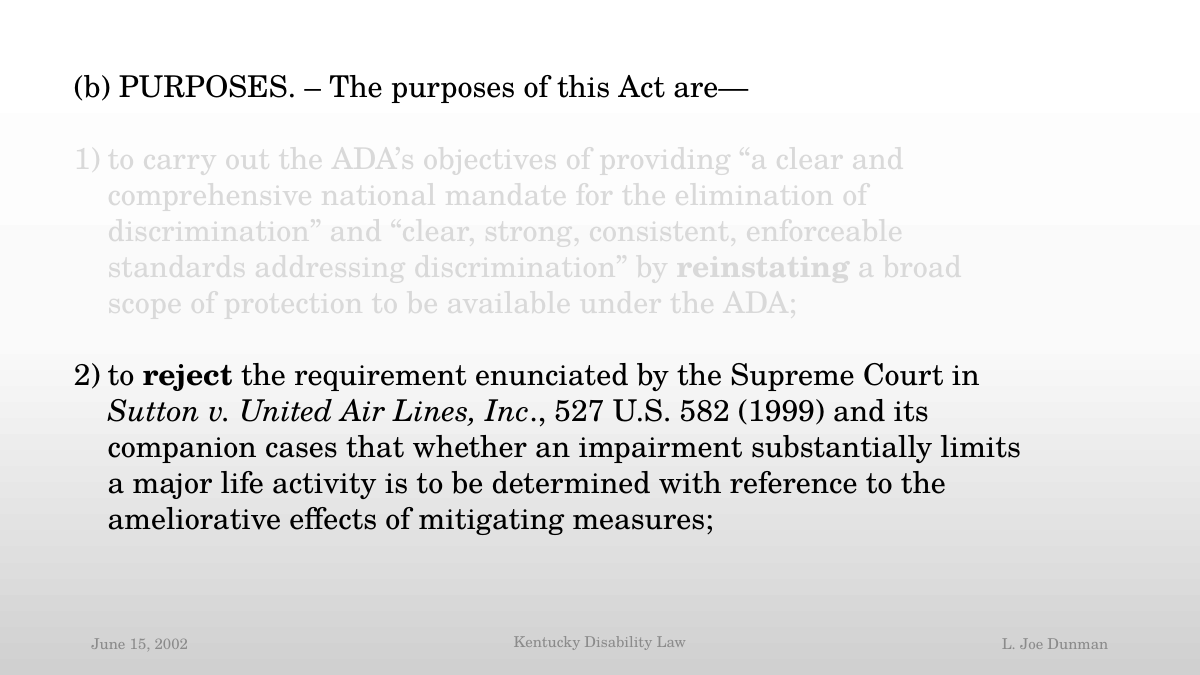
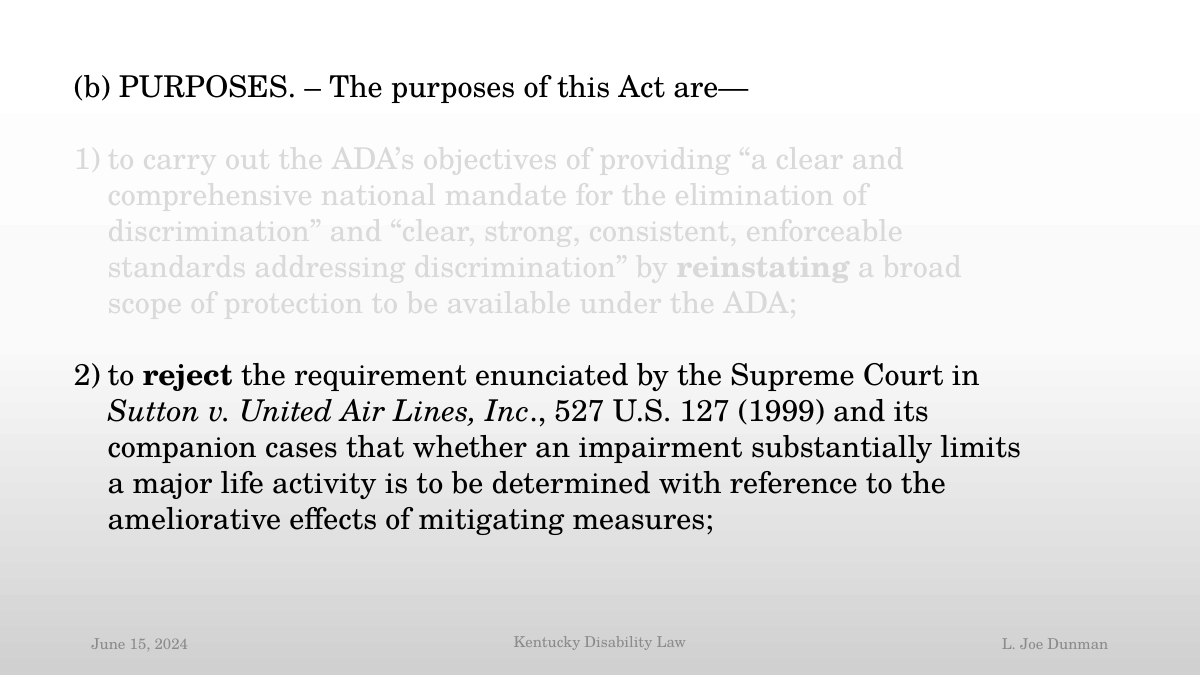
582: 582 -> 127 (705, 411)
2002: 2002 -> 2024 (171, 645)
